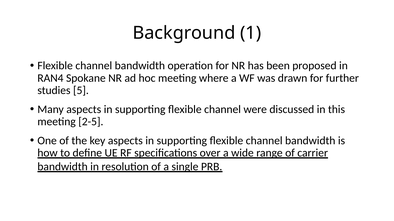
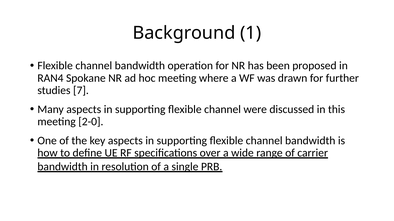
5: 5 -> 7 (81, 91)
2-5: 2-5 -> 2-0 (91, 122)
